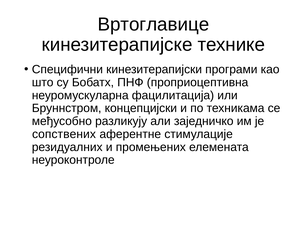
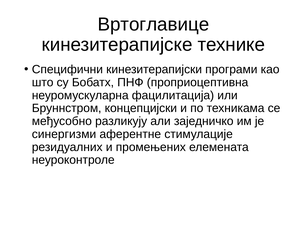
сопствених: сопствених -> синергизми (64, 134)
